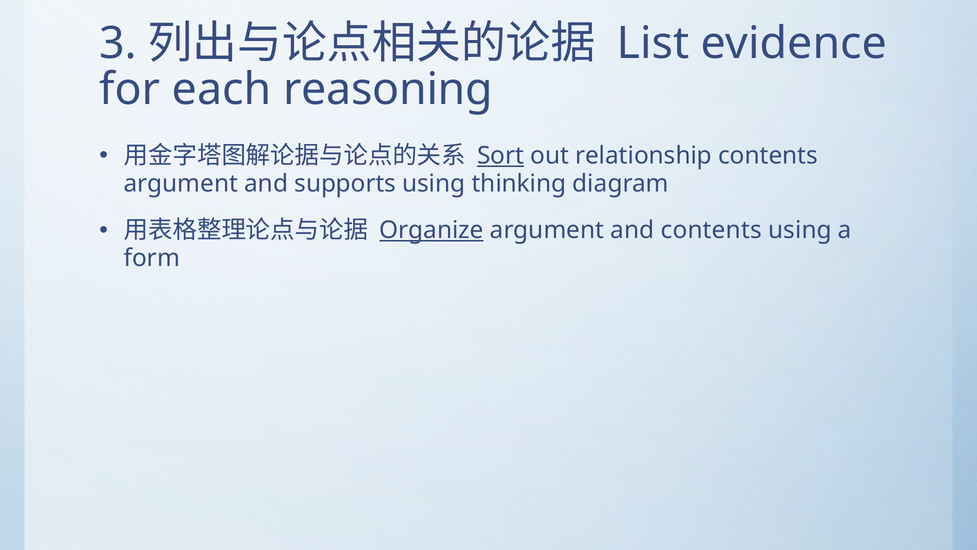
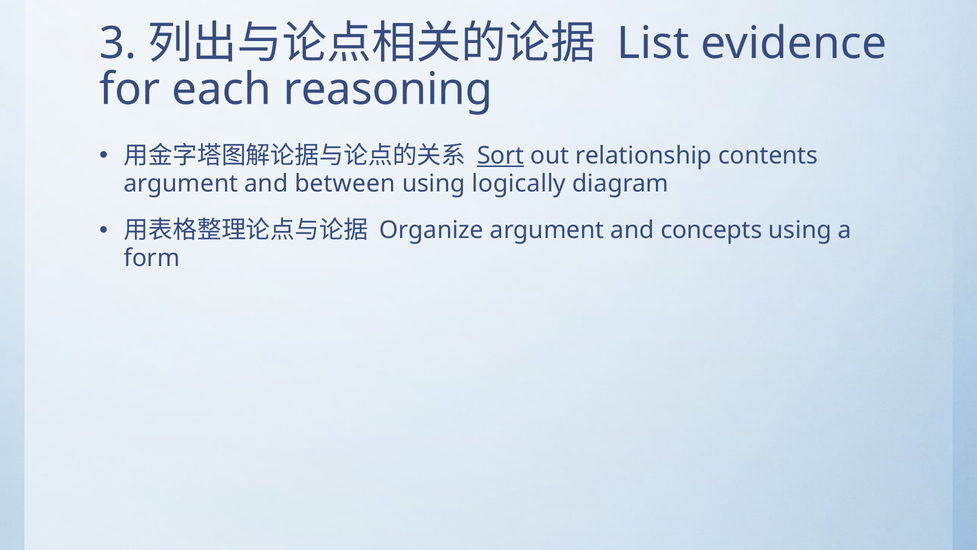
supports: supports -> between (345, 183)
thinking: thinking -> logically (519, 183)
Organize underline: present -> none (432, 230)
and contents: contents -> concepts (711, 230)
